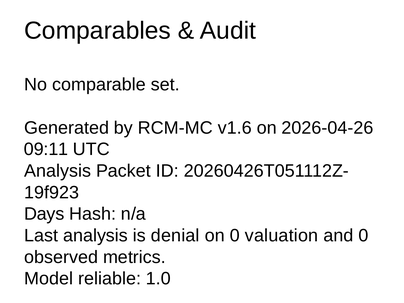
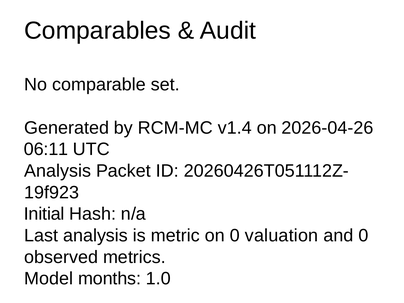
v1.6: v1.6 -> v1.4 (235, 128)
09:11: 09:11 -> 06:11 (46, 149)
Days: Days -> Initial (44, 214)
denial: denial -> metric (175, 236)
reliable: reliable -> months (110, 279)
